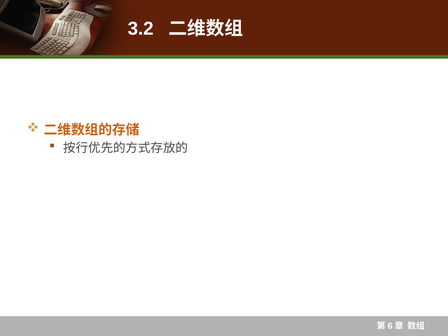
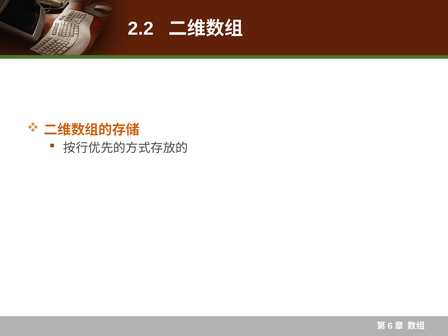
3.2: 3.2 -> 2.2 (141, 29)
